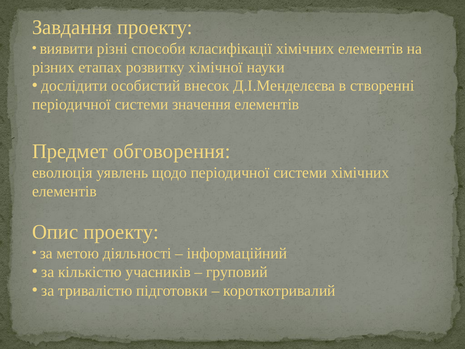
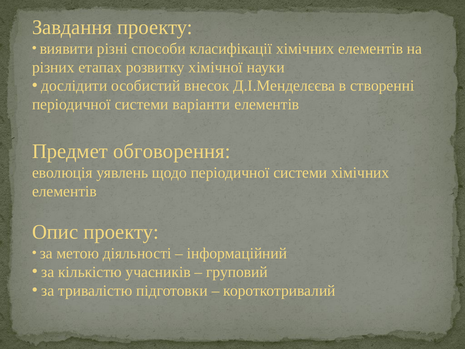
значення: значення -> варіанти (201, 104)
